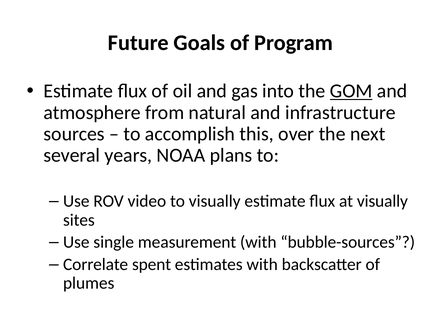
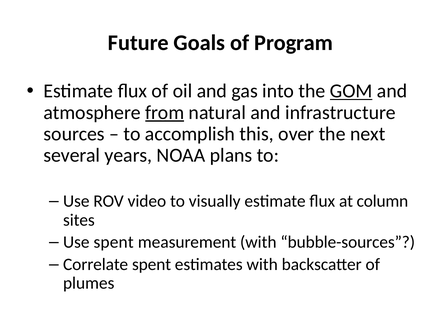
from underline: none -> present (165, 112)
at visually: visually -> column (382, 201)
Use single: single -> spent (114, 242)
